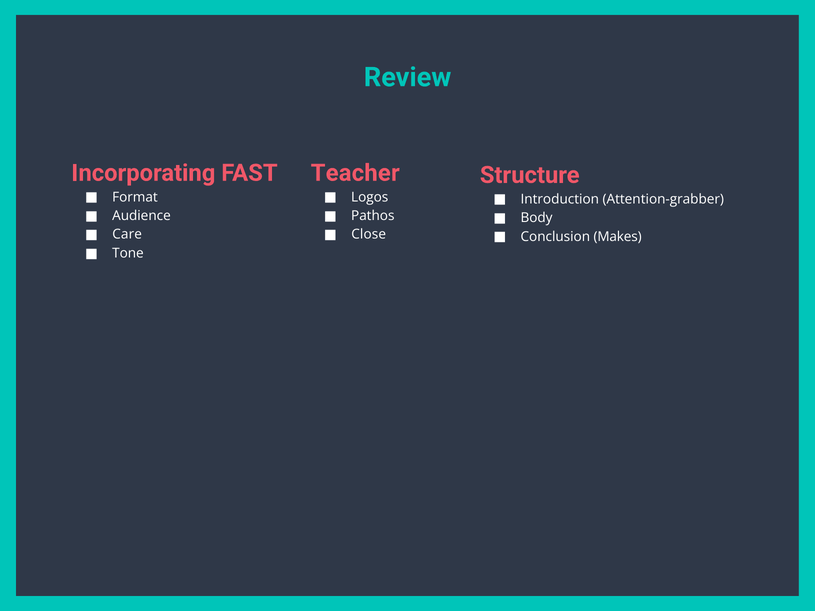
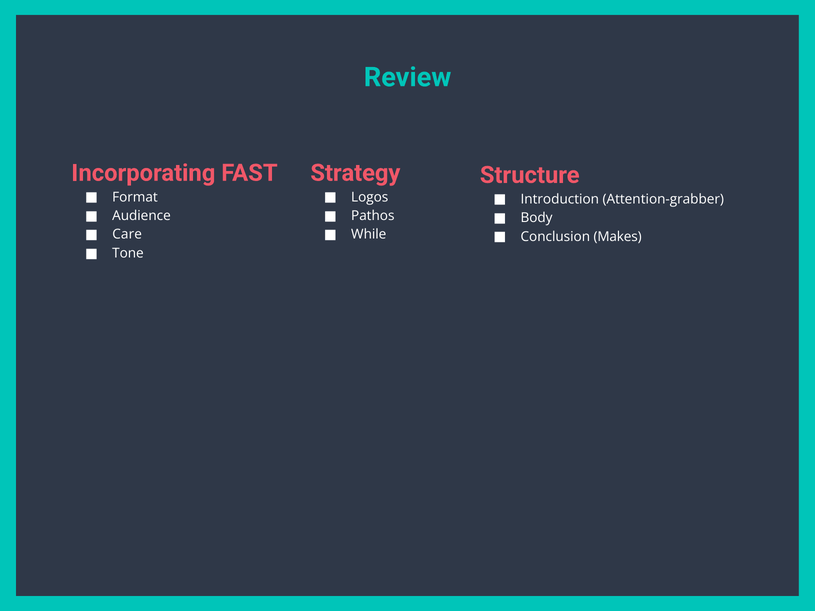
Teacher: Teacher -> Strategy (355, 173)
Close: Close -> While (369, 235)
